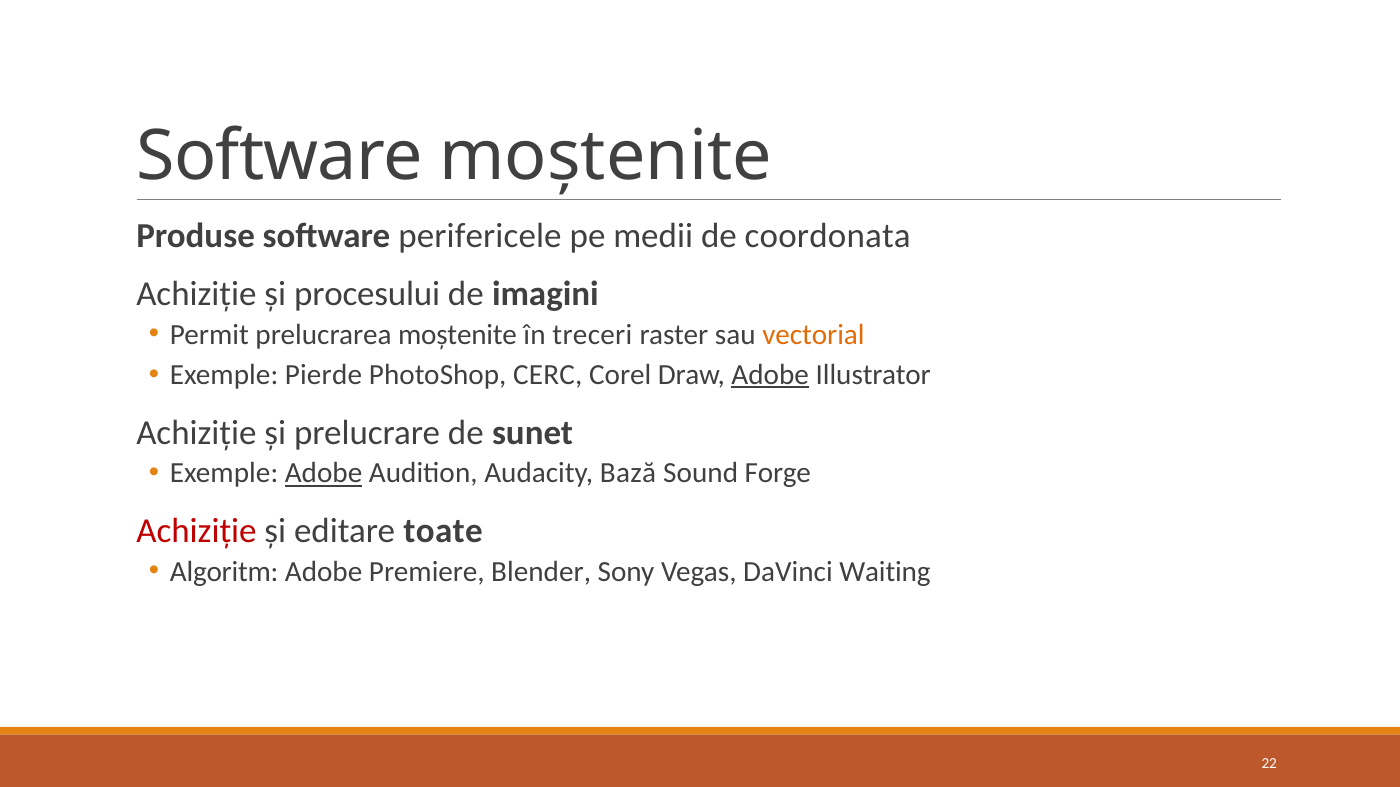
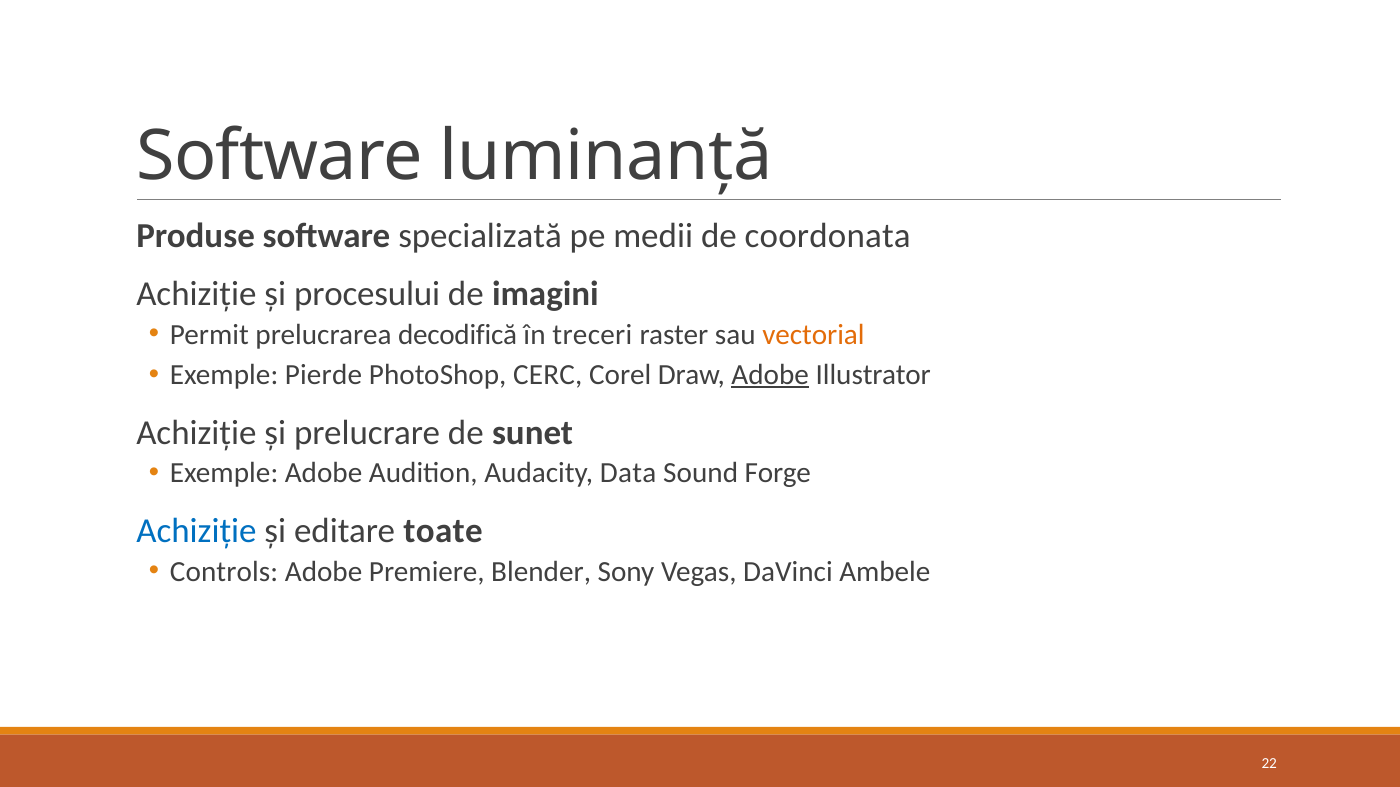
Software moștenite: moștenite -> luminanță (606, 157)
perifericele: perifericele -> specializată (480, 236)
prelucrarea moștenite: moștenite -> decodifică (458, 335)
Adobe underline: present -> none (324, 473)
Bază: Bază -> Data (628, 473)
Achiziție colour: red -> blue (196, 531)
Algoritm: Algoritm -> Controls (224, 572)
Waiting: Waiting -> Ambele (885, 572)
